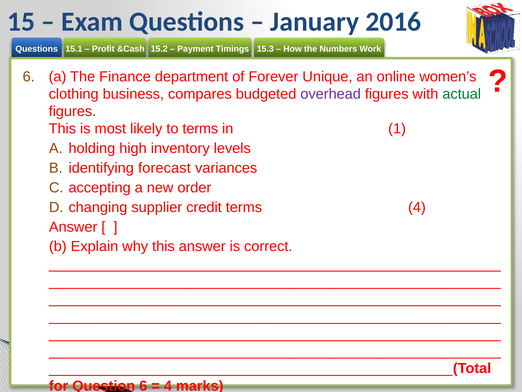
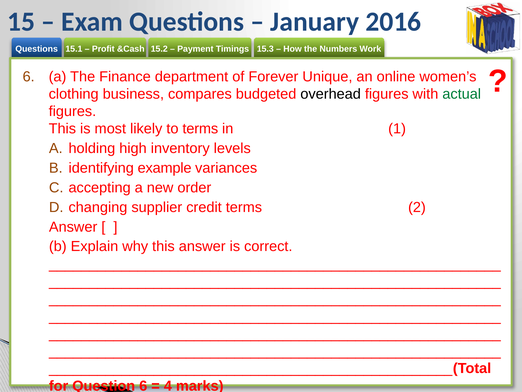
overhead colour: purple -> black (331, 94)
forecast: forecast -> example (165, 168)
terms 4: 4 -> 2 (417, 207)
